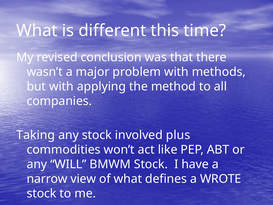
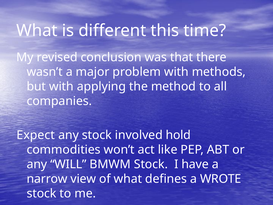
Taking: Taking -> Expect (36, 135)
plus: plus -> hold (178, 135)
